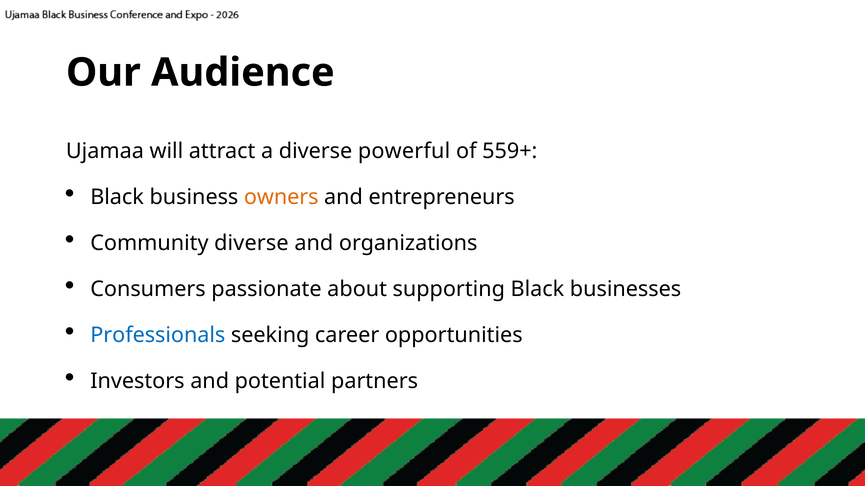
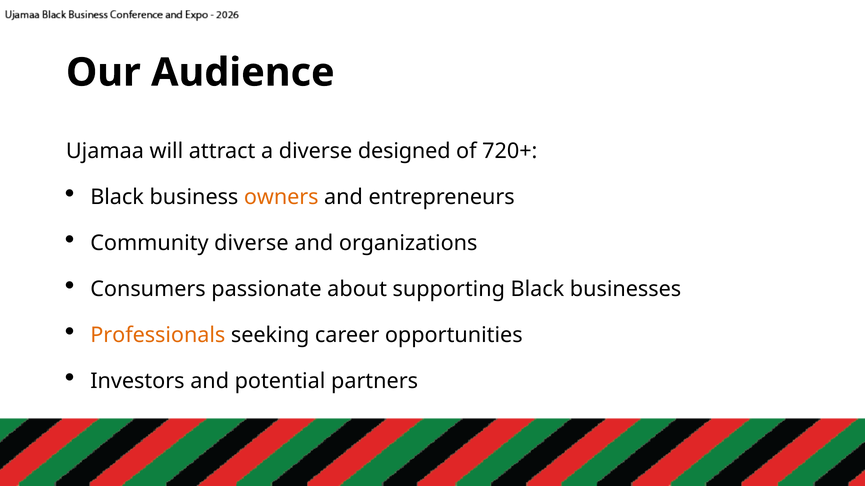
powerful: powerful -> designed (404, 151)
559+: 559+ -> 720+ (510, 151)
Professionals colour: blue -> orange (158, 335)
